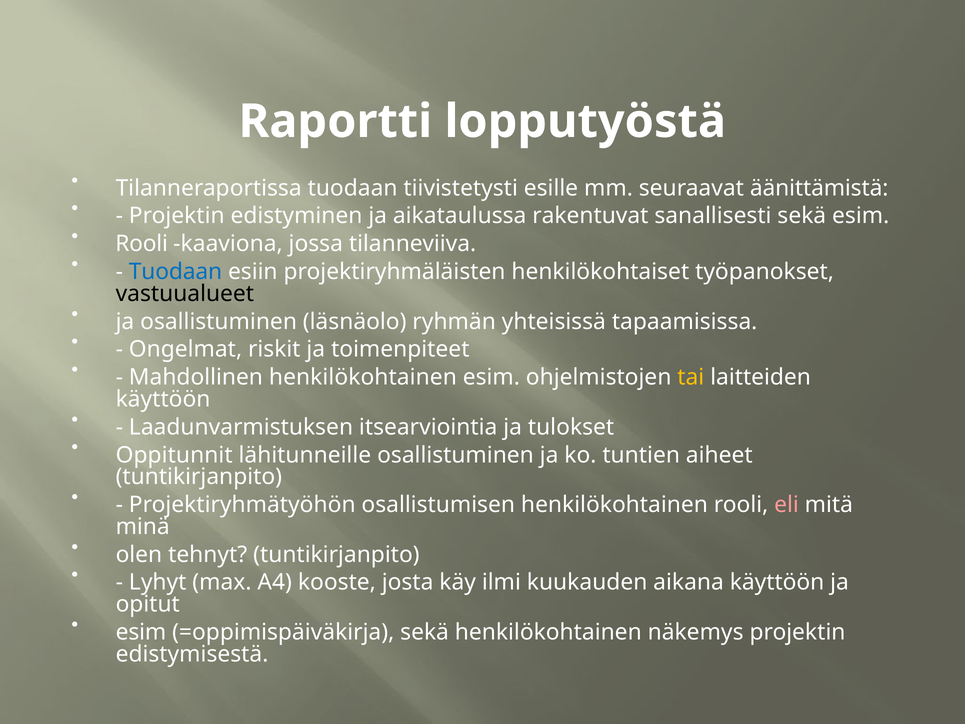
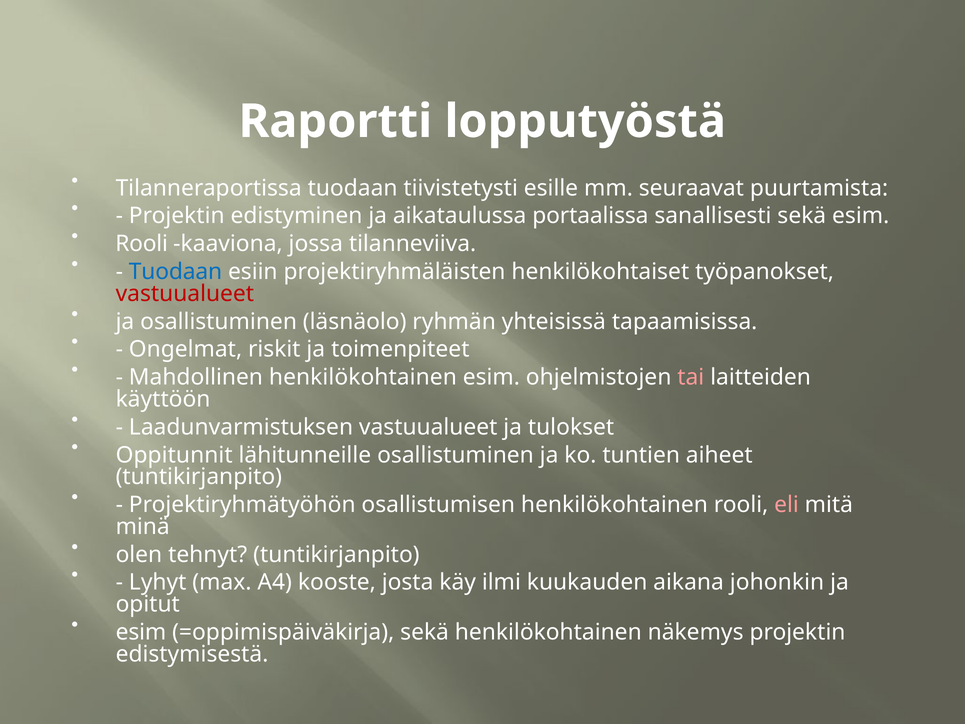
äänittämistä: äänittämistä -> puurtamista (819, 188)
rakentuvat: rakentuvat -> portaalissa (590, 216)
vastuualueet colour: black -> red (185, 294)
tai colour: yellow -> pink (691, 377)
Laadunvarmistuksen itsearviointia: itsearviointia -> vastuualueet (428, 427)
aikana käyttöön: käyttöön -> johonkin (777, 582)
